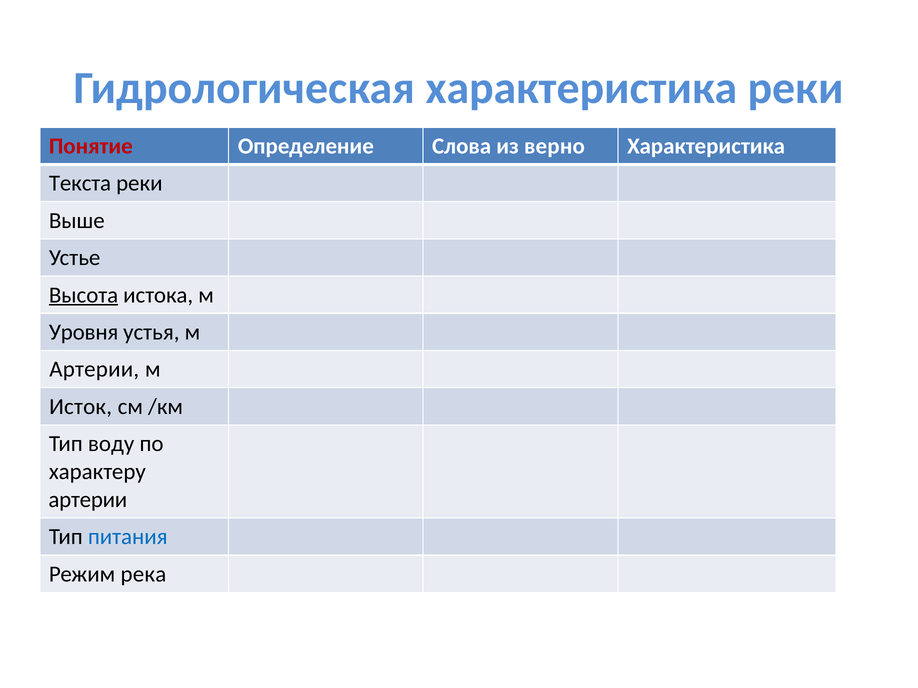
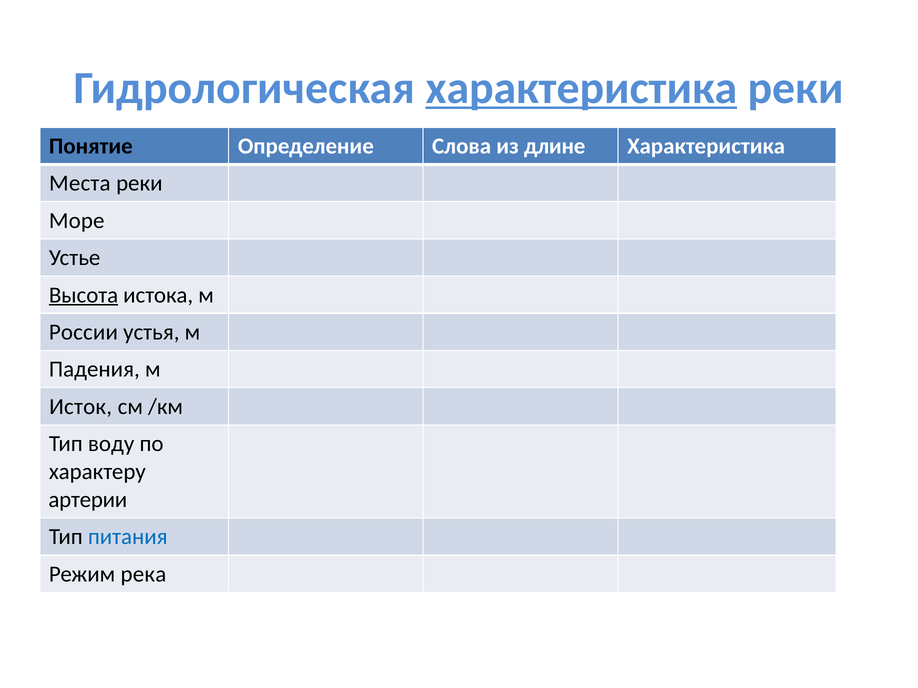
характеристика underline: none -> present (581, 88)
Понятие colour: red -> black (91, 146)
верно: верно -> длине (555, 146)
Текста: Текста -> Места (80, 183)
Выше: Выше -> Море (77, 221)
Уровня: Уровня -> России (83, 332)
Артерии: Артерии -> Падения (94, 370)
